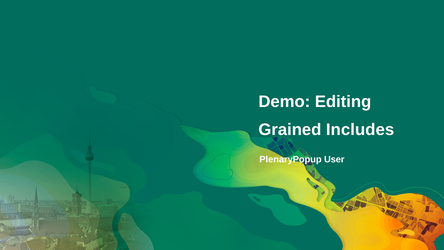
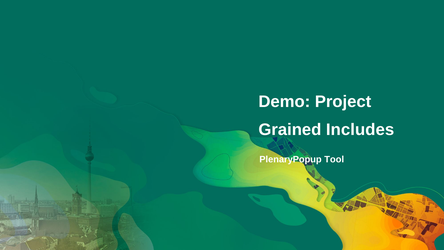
Editing: Editing -> Project (343, 102)
User: User -> Tool (334, 159)
